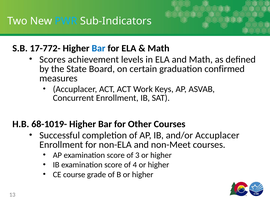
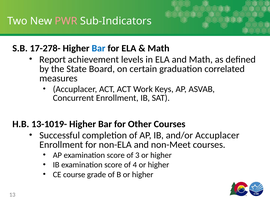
PWR colour: light blue -> pink (66, 21)
17-772-: 17-772- -> 17-278- (45, 48)
Scores: Scores -> Report (53, 60)
confirmed: confirmed -> correlated (225, 69)
68-1019-: 68-1019- -> 13-1019- (49, 124)
